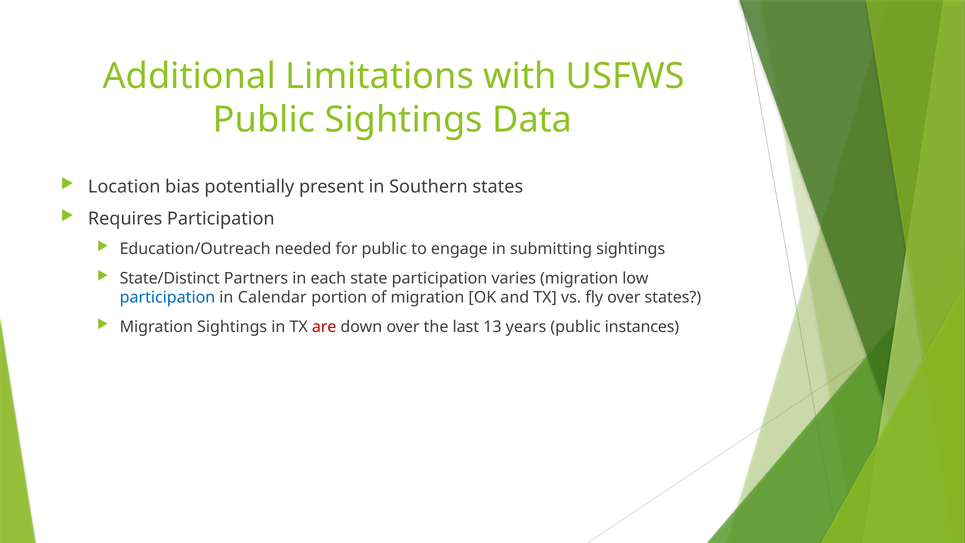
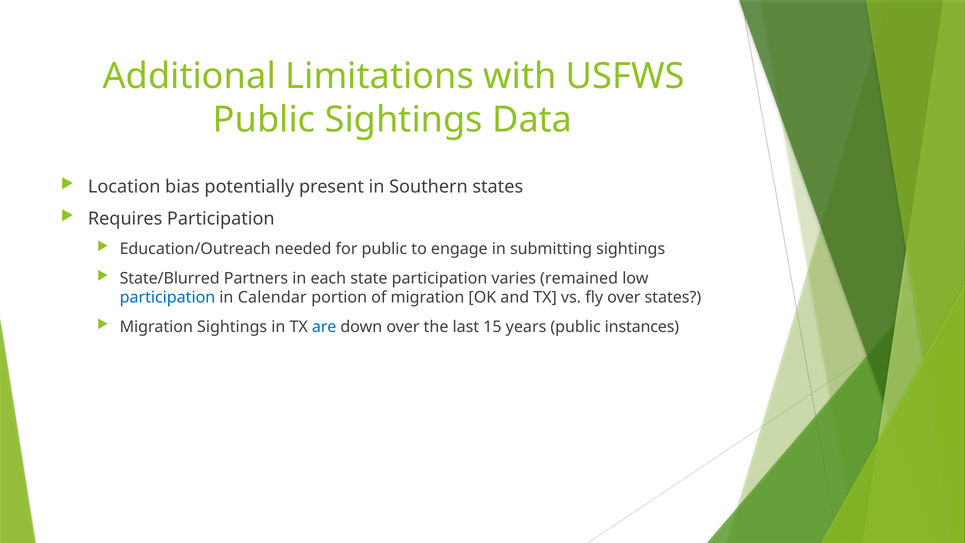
State/Distinct: State/Distinct -> State/Blurred (170, 278)
varies migration: migration -> remained (579, 278)
are colour: red -> blue (324, 327)
13: 13 -> 15 (492, 327)
